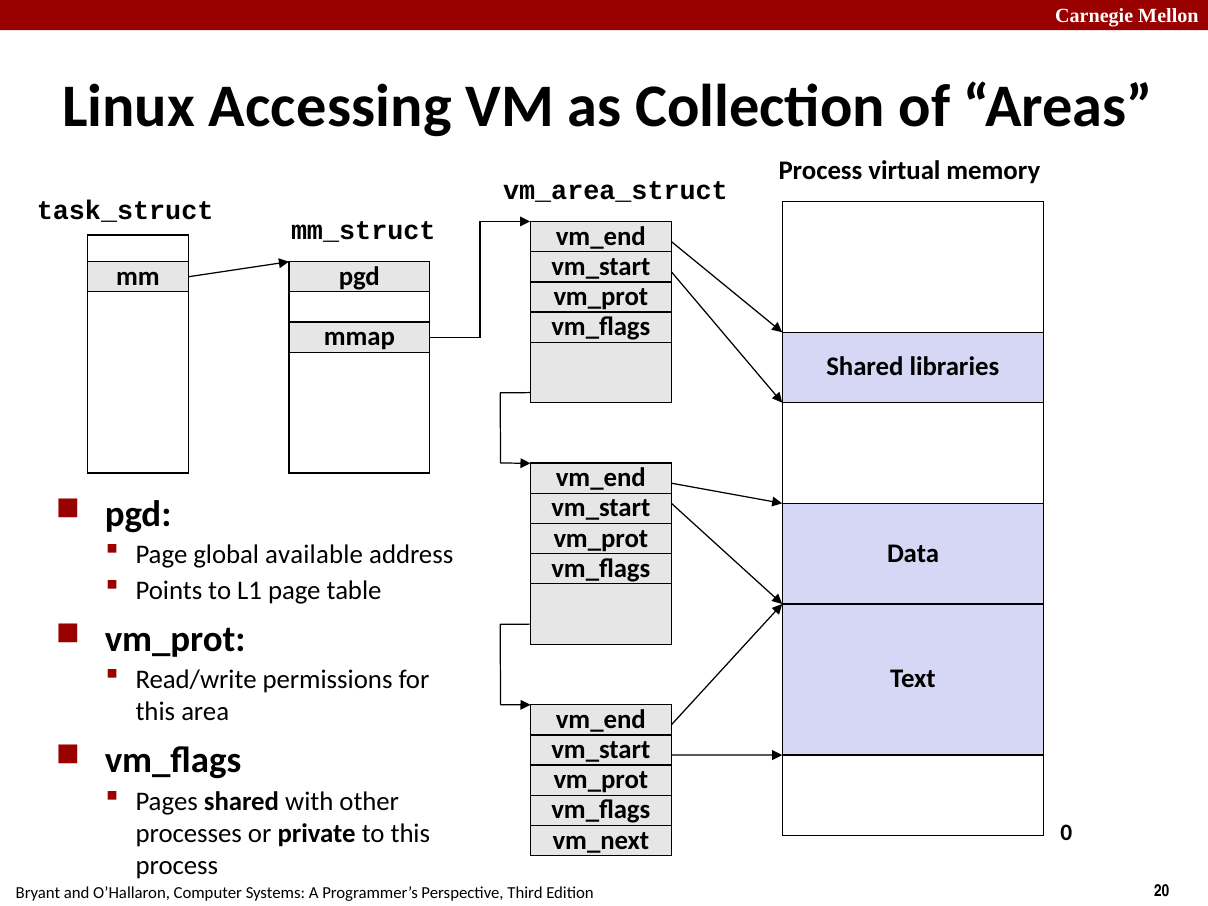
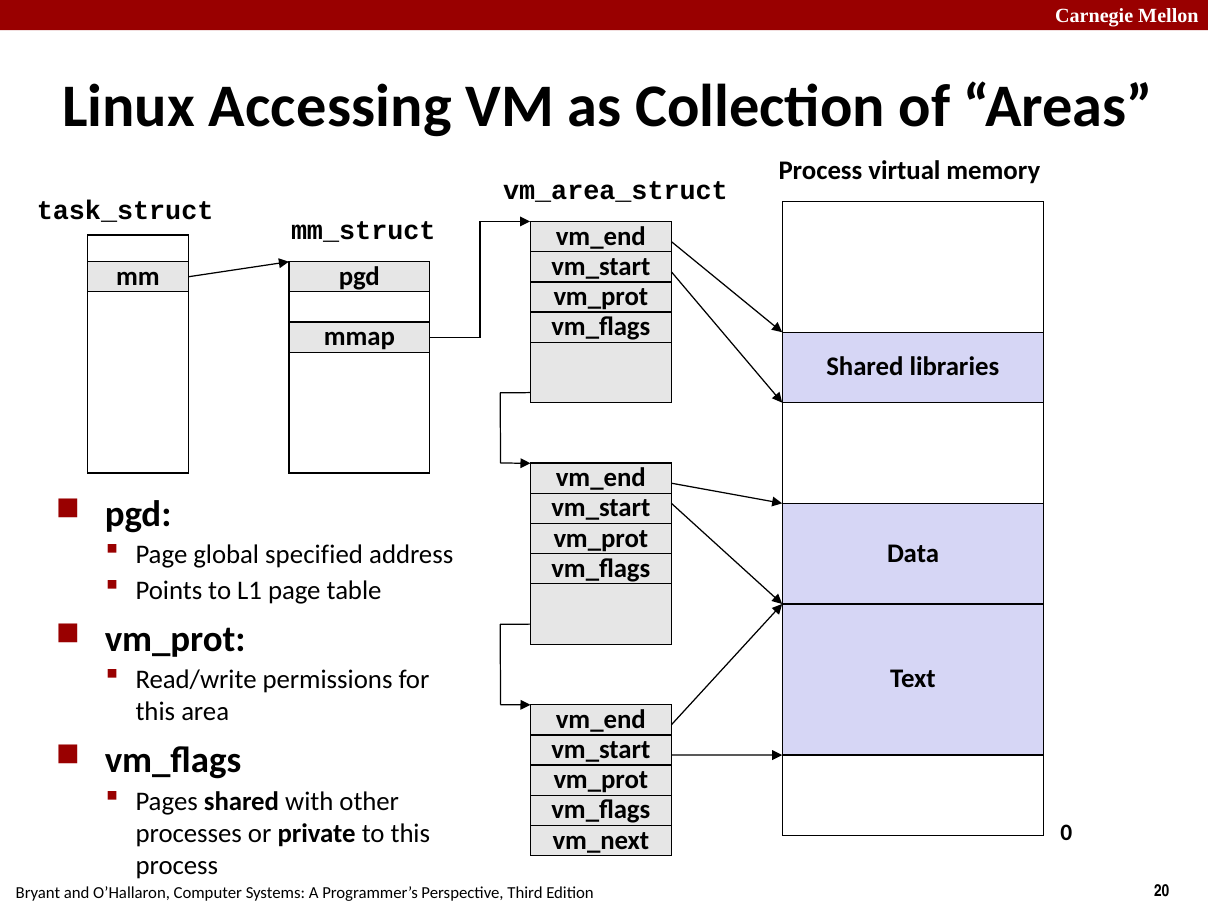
available: available -> specified (314, 555)
